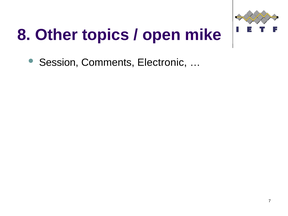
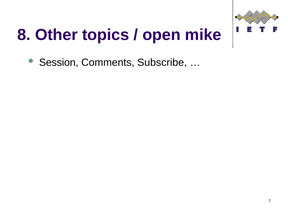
Electronic: Electronic -> Subscribe (162, 63)
